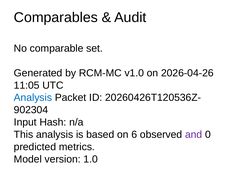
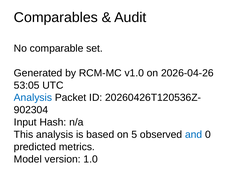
11:05: 11:05 -> 53:05 (27, 85)
6: 6 -> 5 (134, 135)
and colour: purple -> blue (194, 135)
